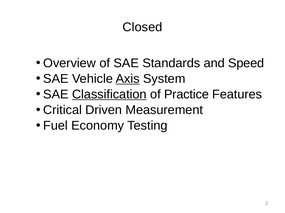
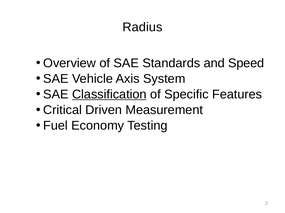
Closed: Closed -> Radius (142, 27)
Axis underline: present -> none (128, 79)
Practice: Practice -> Specific (186, 95)
